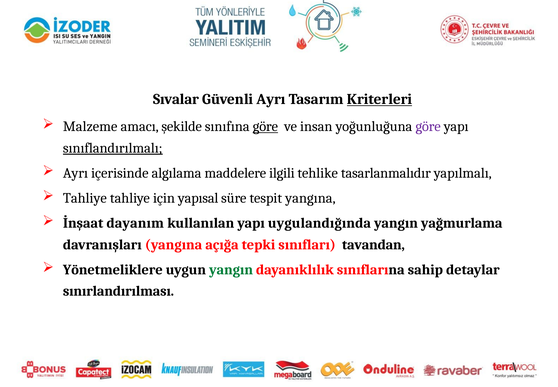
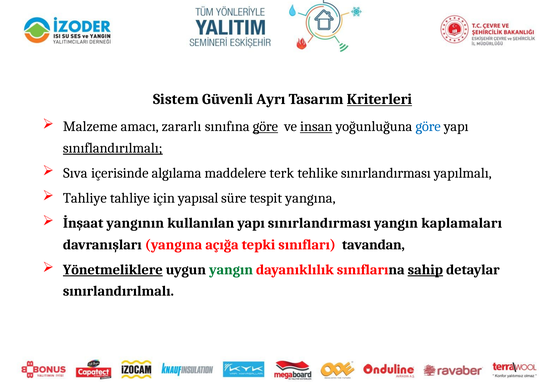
Sıvalar: Sıvalar -> Sistem (176, 99)
şekilde: şekilde -> zararlı (181, 126)
insan underline: none -> present (316, 126)
göre colour: purple -> blue (428, 126)
Ayrı: Ayrı -> Sıva (75, 173)
ilgili: ilgili -> terk (282, 173)
tehlike tasarlanmalıdır: tasarlanmalıdır -> sınırlandırması (386, 173)
dayanım: dayanım -> yangının (135, 223)
yapı uygulandığında: uygulandığında -> sınırlandırması (319, 223)
yağmurlama: yağmurlama -> kaplamaları (462, 223)
Yönetmeliklere underline: none -> present (113, 269)
sahip underline: none -> present (425, 269)
sınırlandırılması: sınırlandırılması -> sınırlandırılmalı (118, 291)
